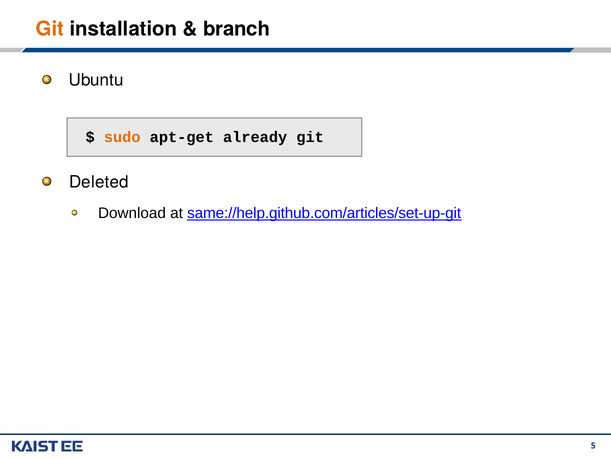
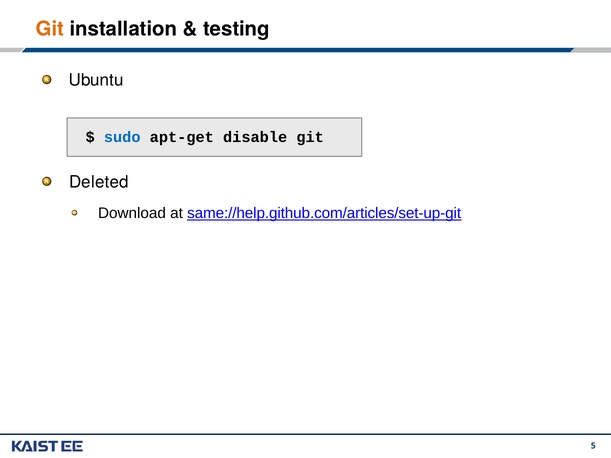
branch: branch -> testing (236, 29)
sudo colour: orange -> blue (122, 137)
already: already -> disable (255, 137)
